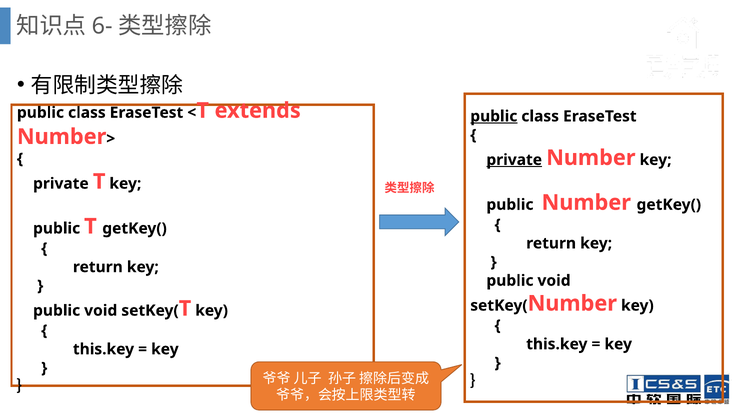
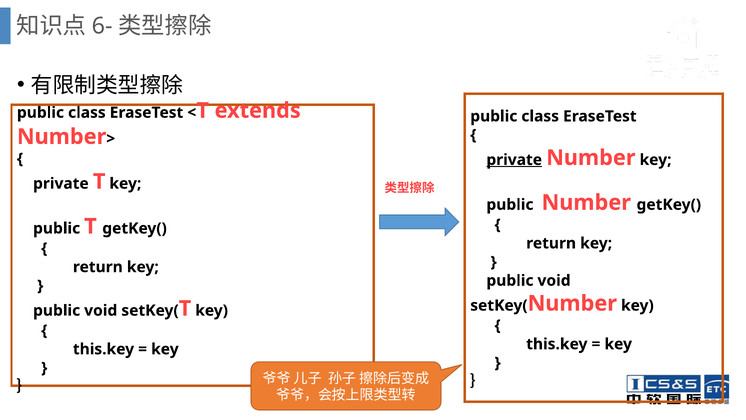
public underline: present -> none (494, 116)
